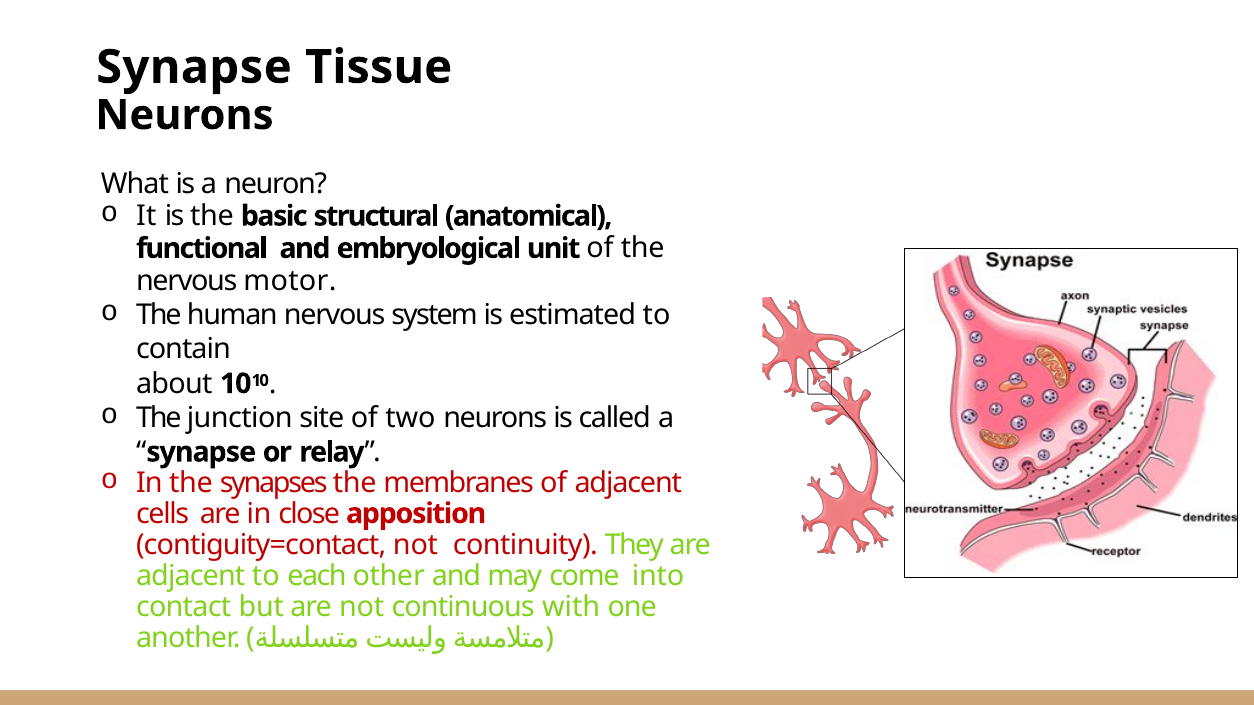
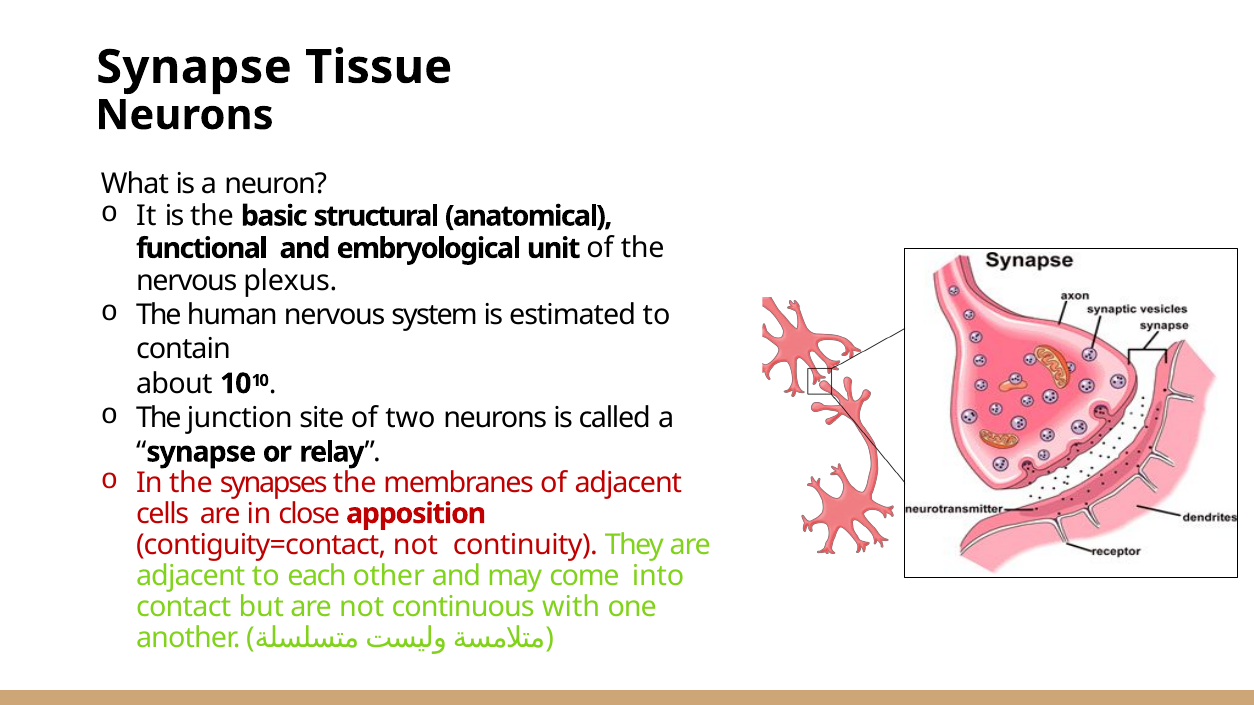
motor: motor -> plexus (290, 281)
